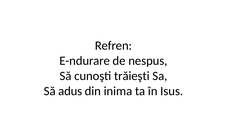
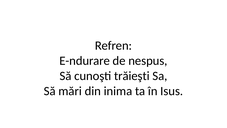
adus: adus -> mări (70, 91)
